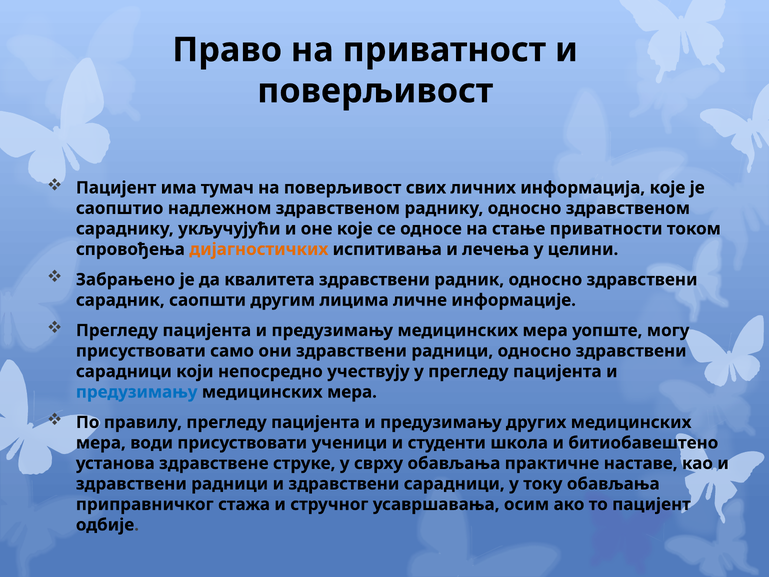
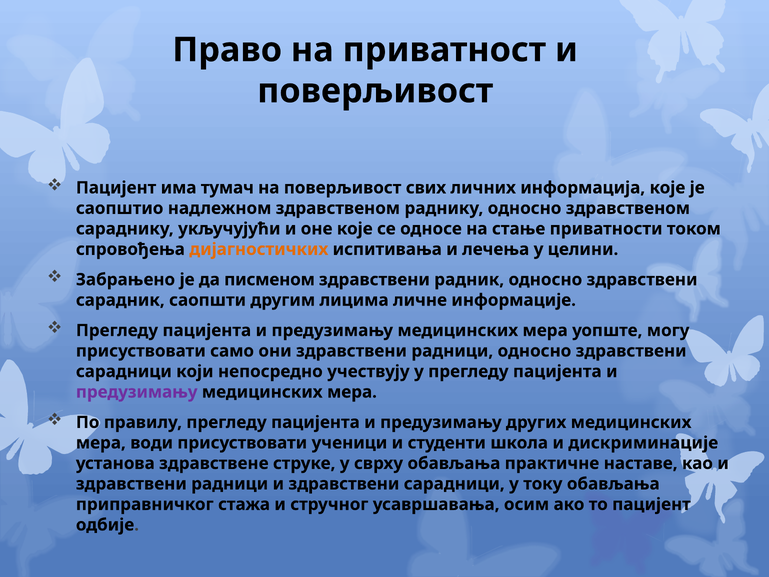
квалитета: квалитета -> писменом (270, 280)
предузимању colour: blue -> purple (137, 392)
битиобавештено: битиобавештено -> дискриминације (643, 443)
